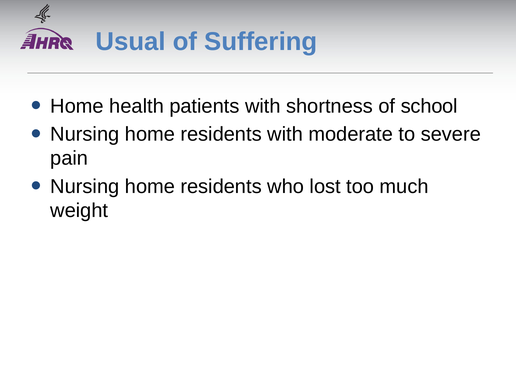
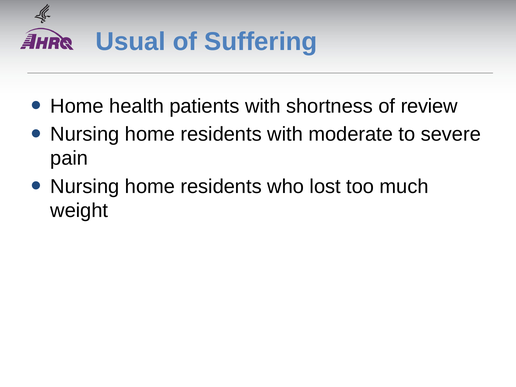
school: school -> review (429, 106)
